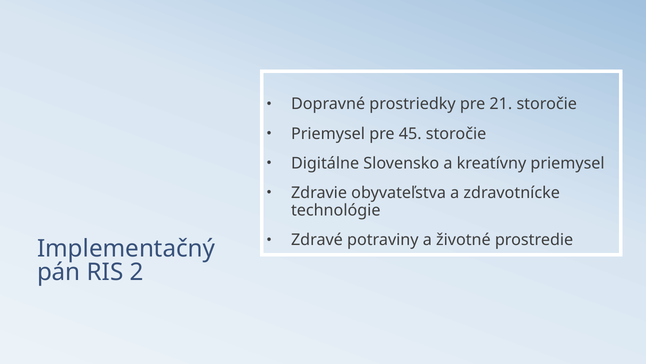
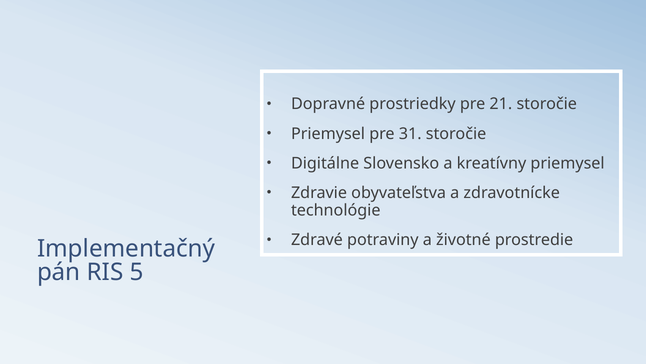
45: 45 -> 31 (410, 133)
2: 2 -> 5 (137, 272)
